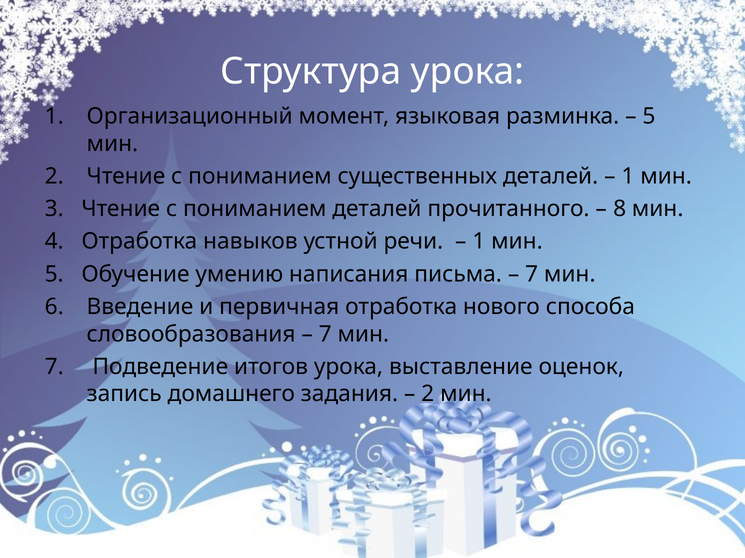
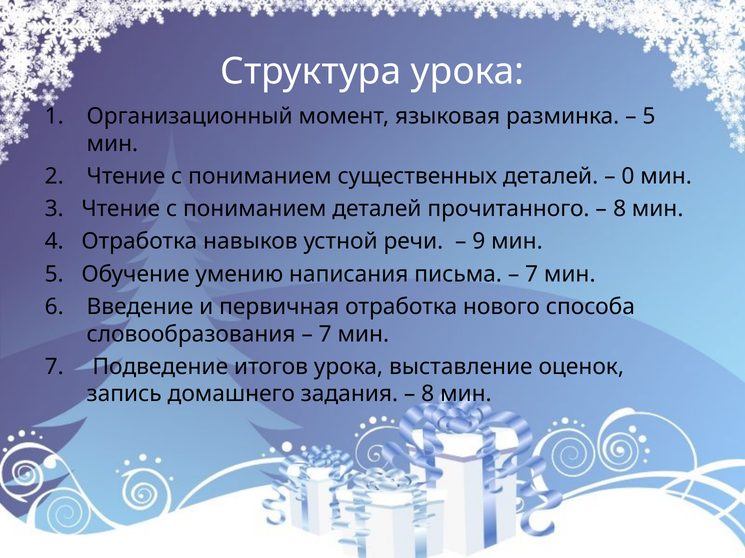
1: 1 -> 0 (628, 176)
1: 1 -> 9 (479, 242)
2: 2 -> 8 (428, 394)
